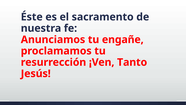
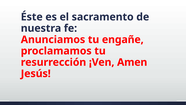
Tanto: Tanto -> Amen (132, 62)
